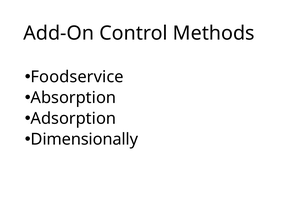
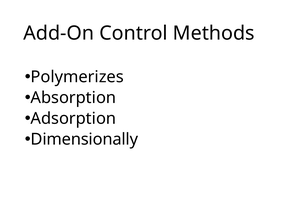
Foodservice: Foodservice -> Polymerizes (77, 77)
